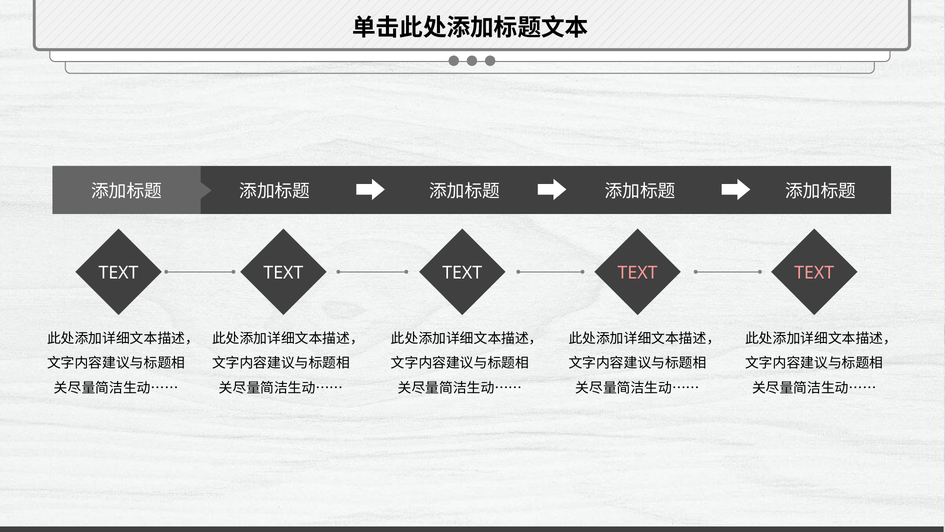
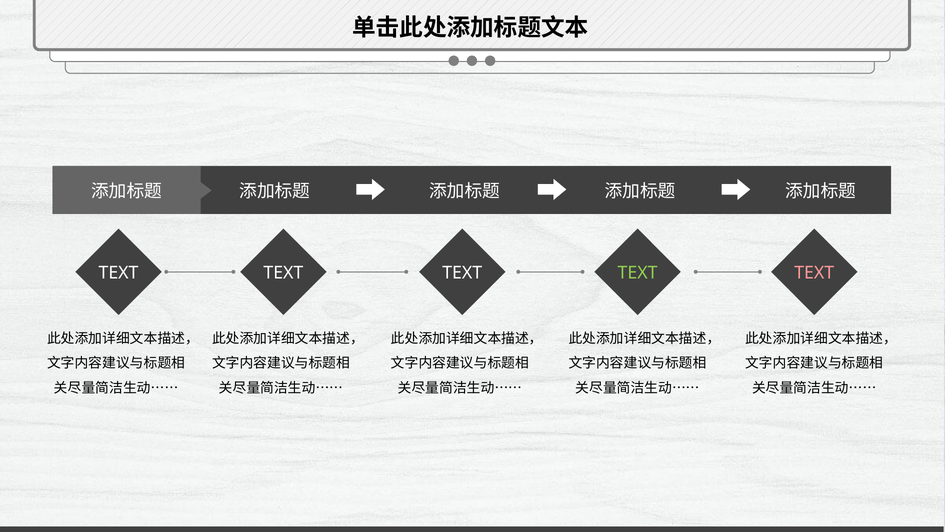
TEXT colour: pink -> light green (638, 273)
